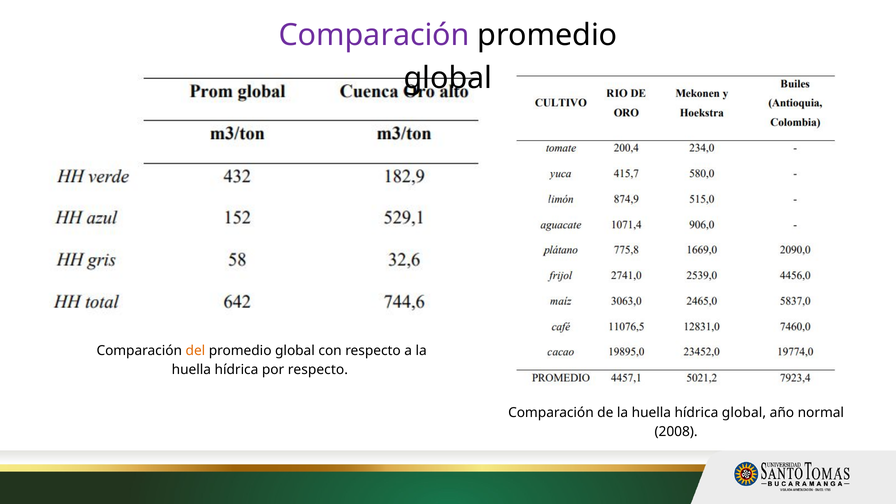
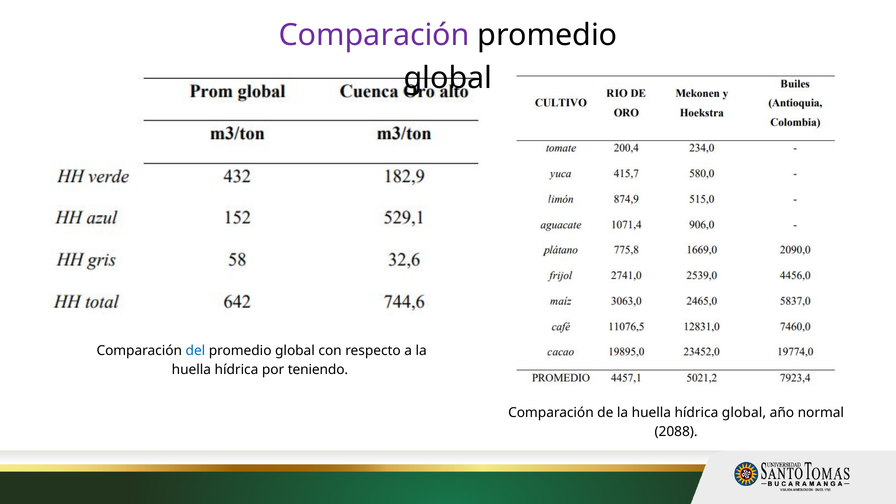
del colour: orange -> blue (195, 351)
por respecto: respecto -> teniendo (318, 370)
2008: 2008 -> 2088 (676, 432)
